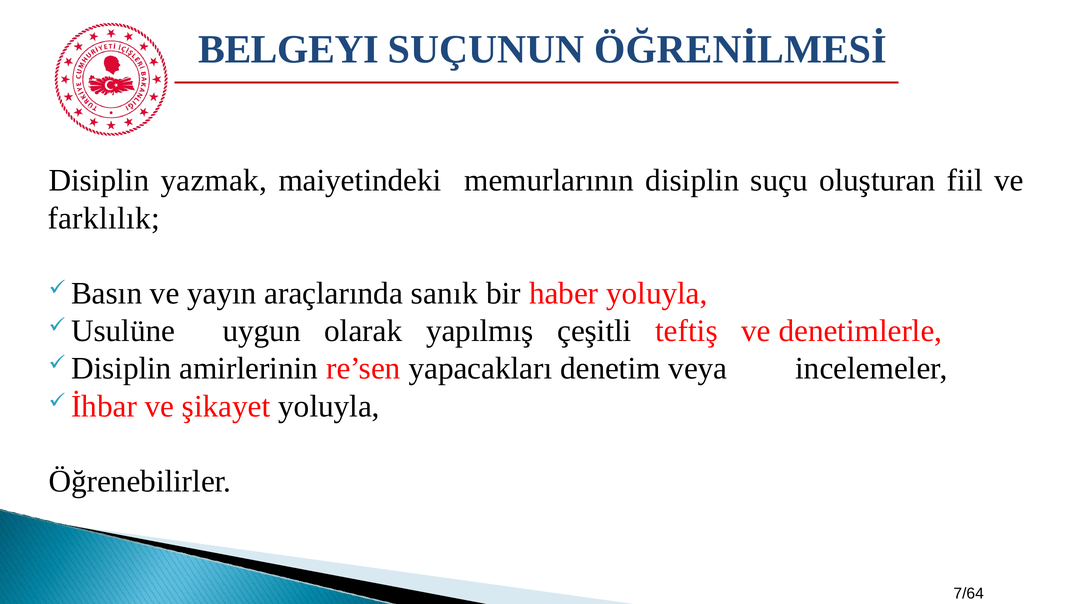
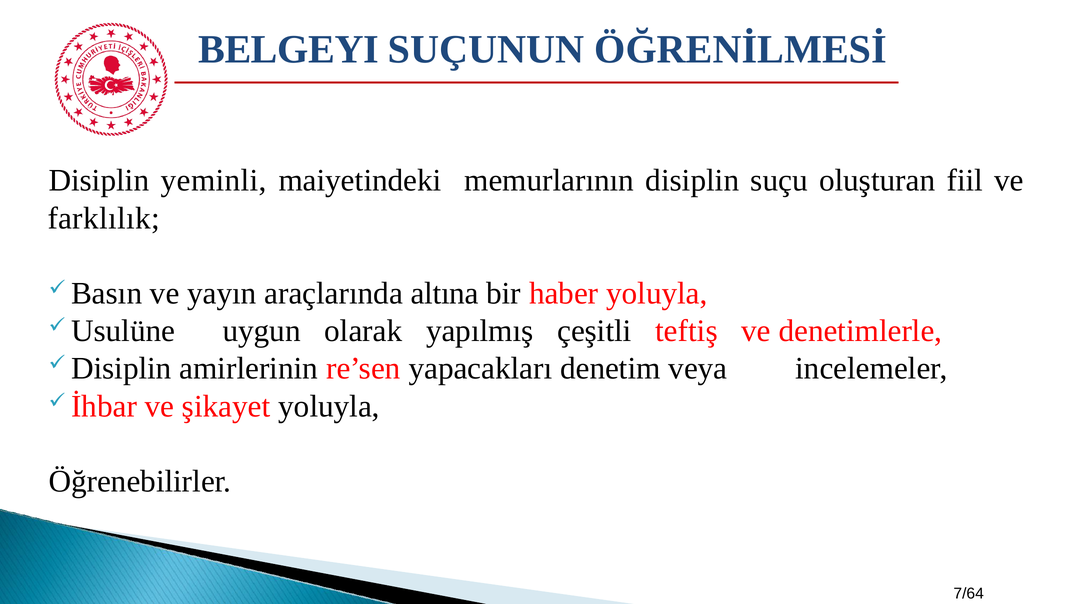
yazmak: yazmak -> yeminli (214, 180)
sanık: sanık -> altına (445, 293)
